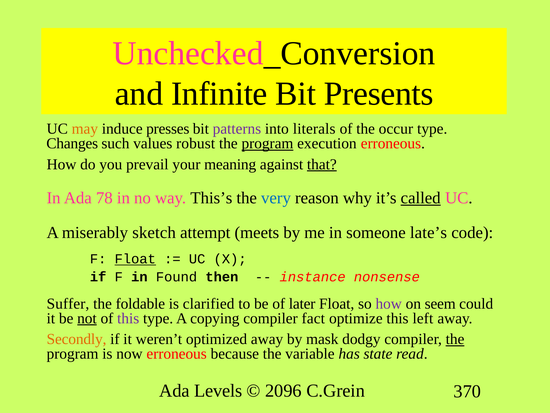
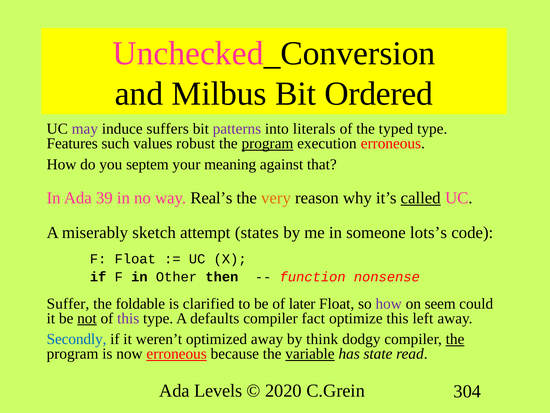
Infinite: Infinite -> Milbus (219, 93)
Presents: Presents -> Ordered (379, 93)
may colour: orange -> purple (85, 129)
presses: presses -> suffers (168, 129)
occur: occur -> typed (396, 129)
Changes: Changes -> Features (72, 143)
prevail: prevail -> septem (147, 164)
that underline: present -> none (322, 164)
78: 78 -> 39 (104, 198)
This’s: This’s -> Real’s (211, 198)
very colour: blue -> orange (276, 198)
meets: meets -> states (257, 232)
late’s: late’s -> lots’s (428, 232)
Float underline: present -> none (135, 259)
Found: Found -> Other (177, 277)
instance: instance -> function (313, 277)
copying: copying -> defaults (215, 318)
Secondly colour: orange -> blue (77, 339)
mask: mask -> think (322, 339)
erroneous underline: none -> present (177, 353)
variable underline: none -> present (310, 353)
2096: 2096 -> 2020 (283, 390)
370: 370 -> 304 (467, 391)
